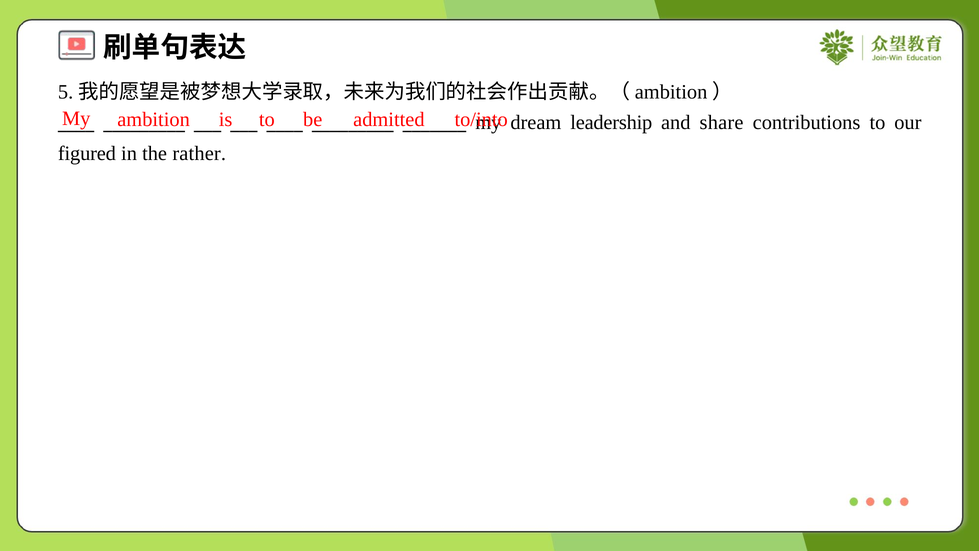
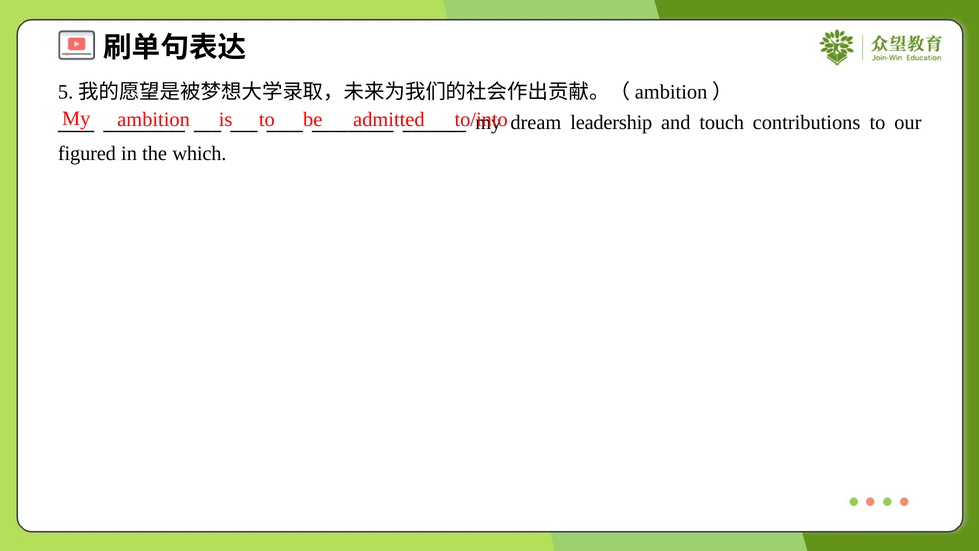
share: share -> touch (722, 123)
rather: rather -> which (199, 153)
